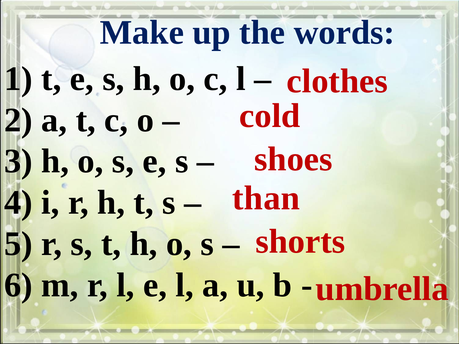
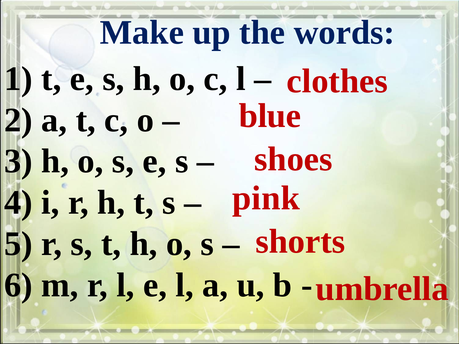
cold: cold -> blue (270, 116)
than: than -> pink (266, 198)
